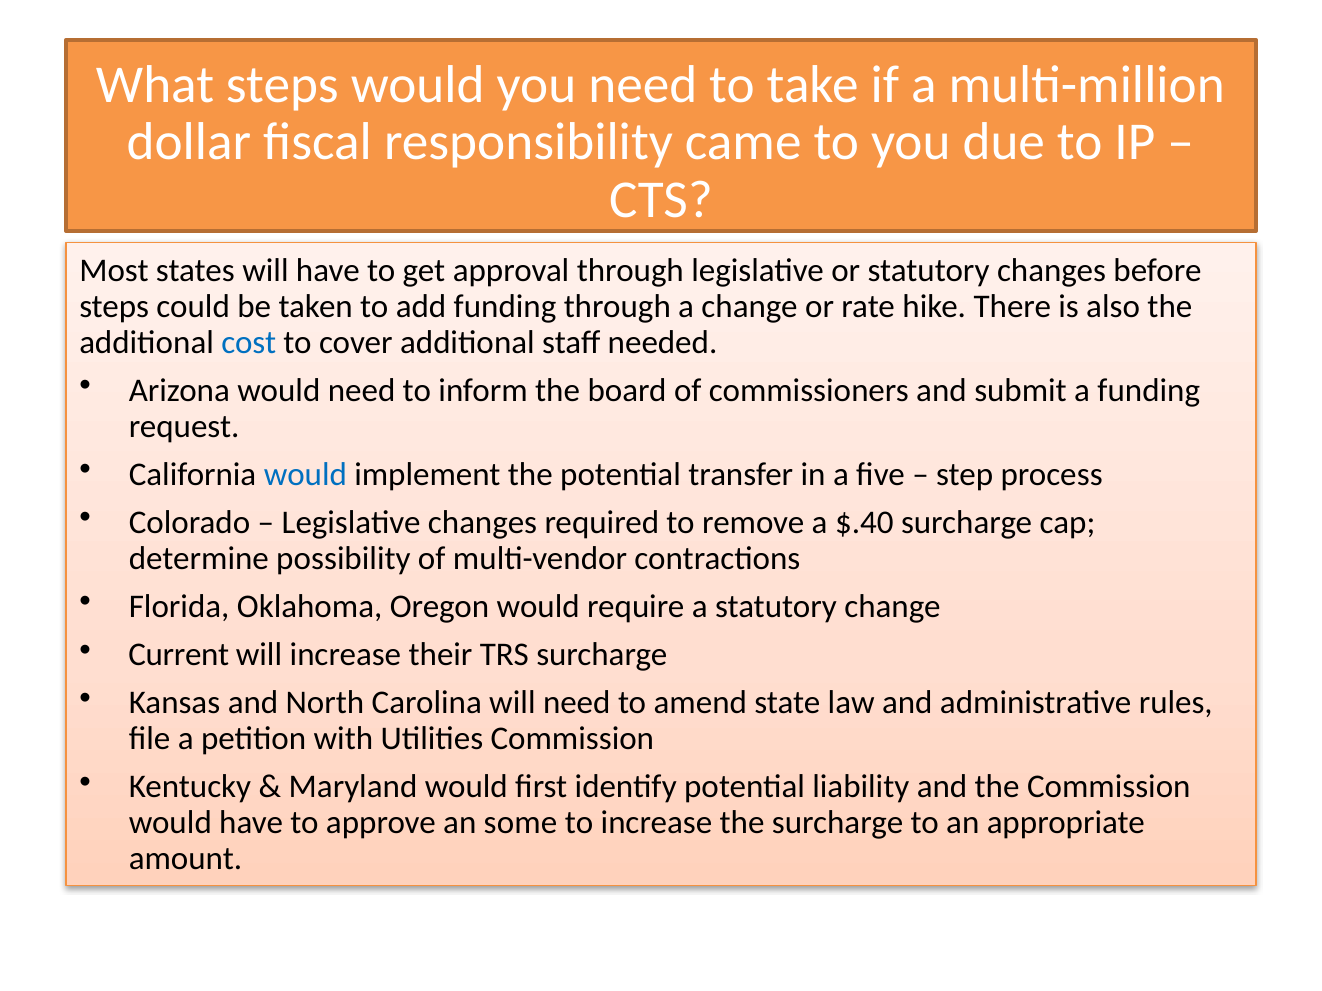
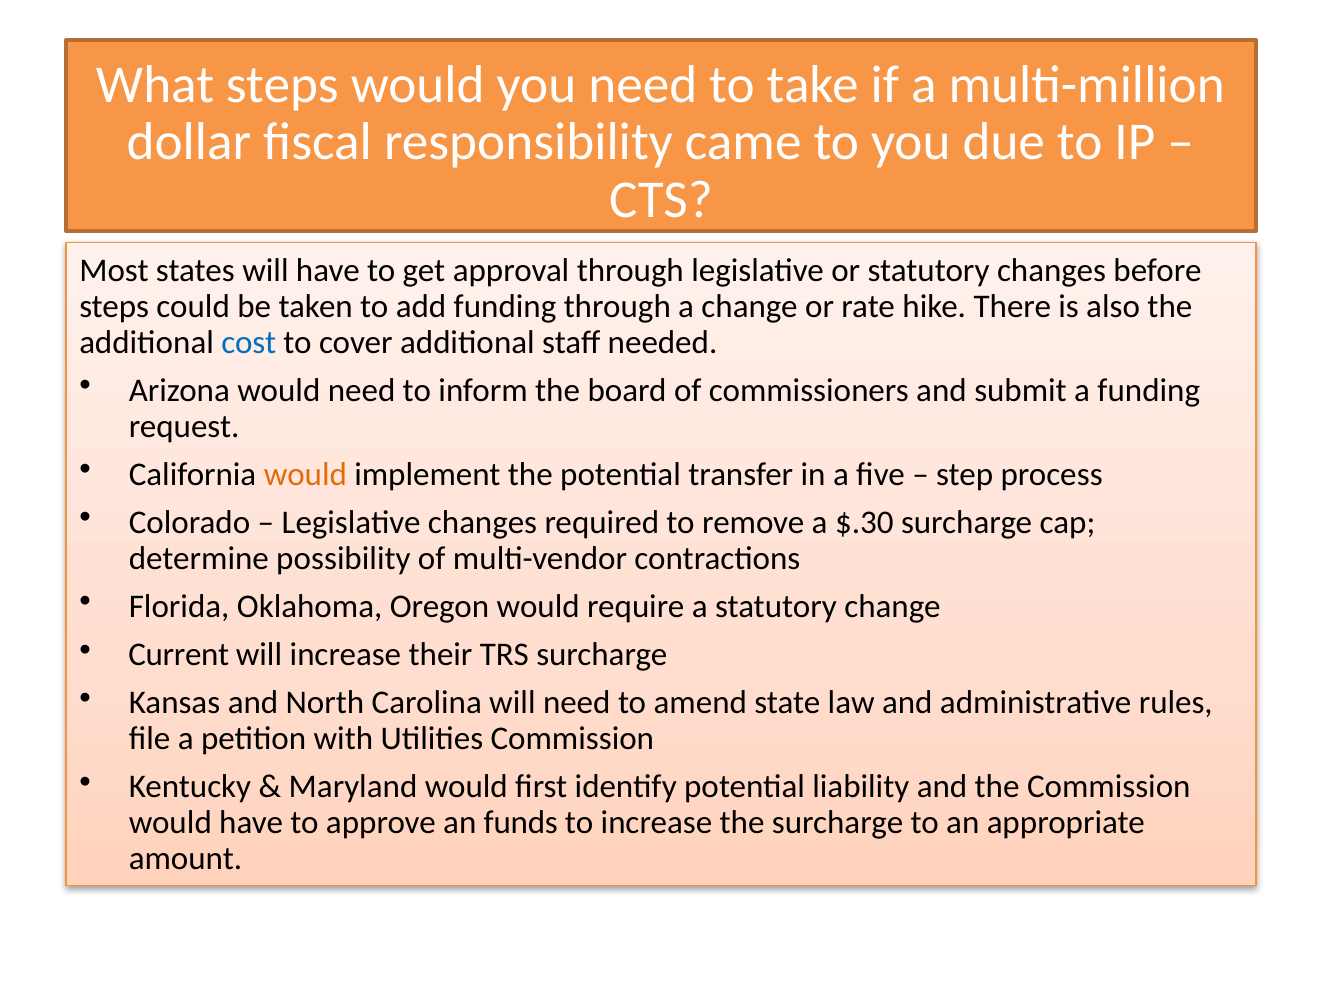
would colour: blue -> orange (305, 475)
$.40: $.40 -> $.30 (864, 523)
some: some -> funds (521, 823)
